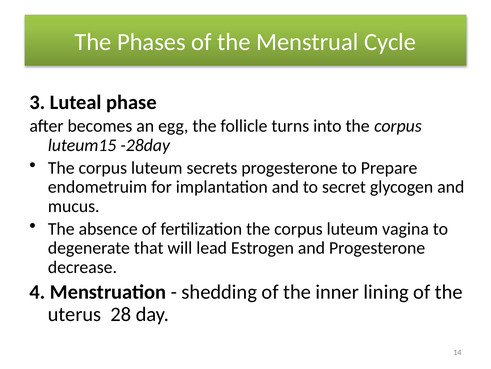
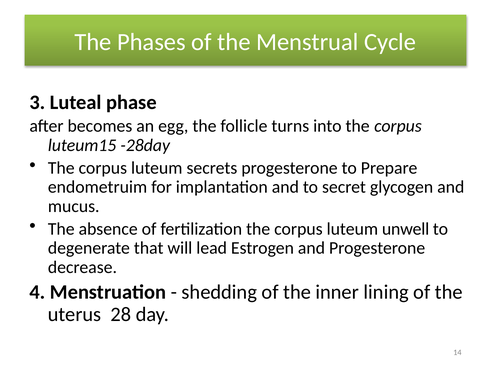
vagina: vagina -> unwell (406, 228)
